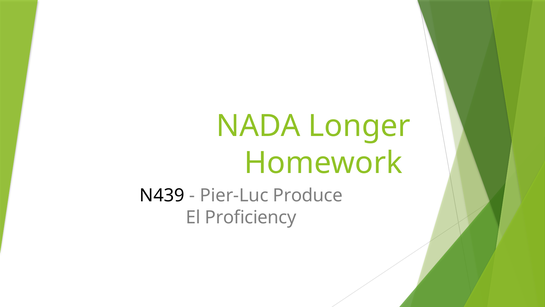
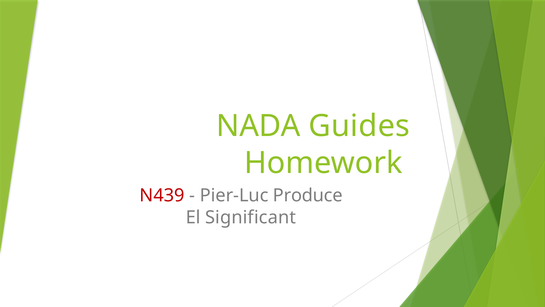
Longer: Longer -> Guides (359, 126)
N439 colour: black -> red (162, 195)
Proficiency: Proficiency -> Significant (251, 217)
